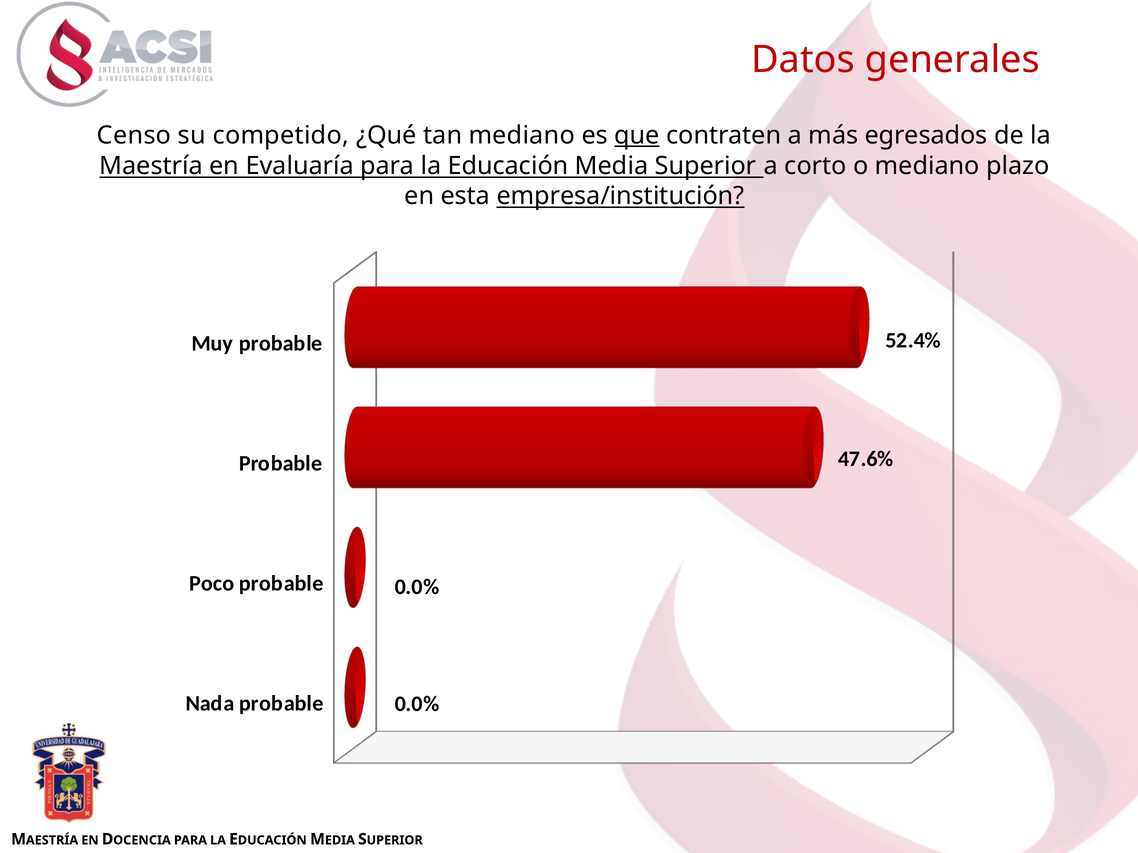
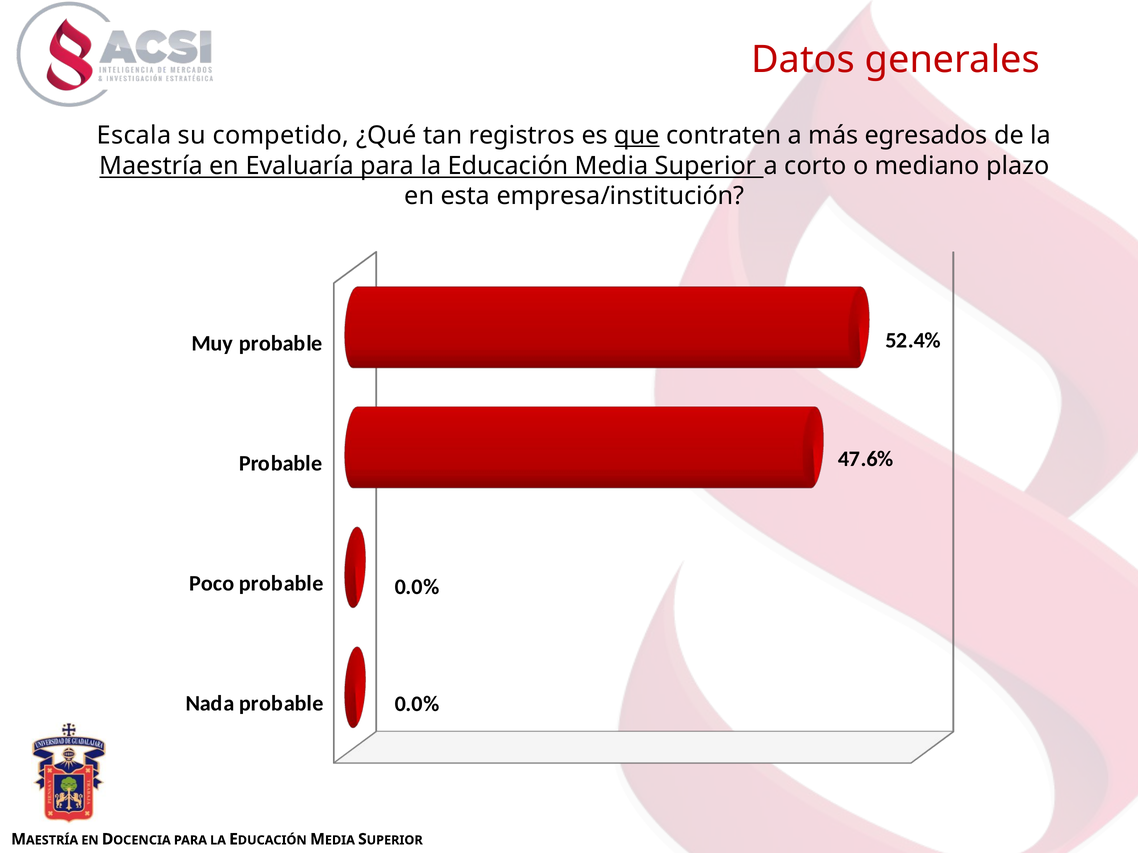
Censo: Censo -> Escala (134, 136)
tan mediano: mediano -> registros (522, 136)
empresa/institución underline: present -> none (620, 196)
